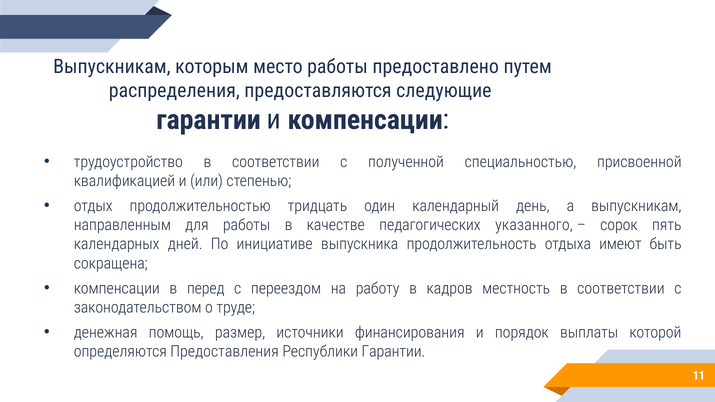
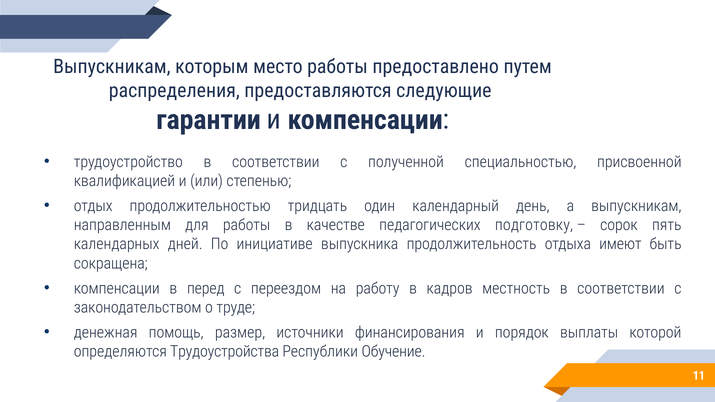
указанного: указанного -> подготовку (534, 225)
Предоставления: Предоставления -> Трудоустройства (225, 352)
Республики Гарантии: Гарантии -> Обучение (394, 352)
